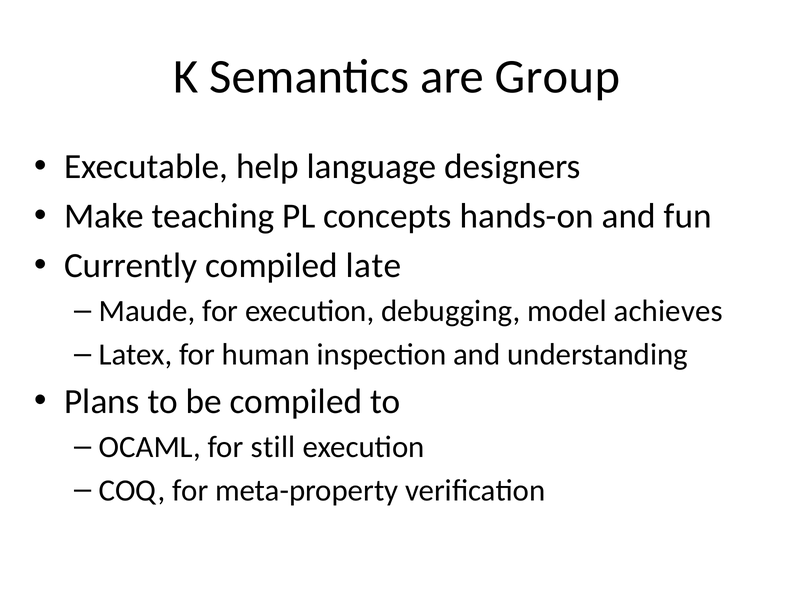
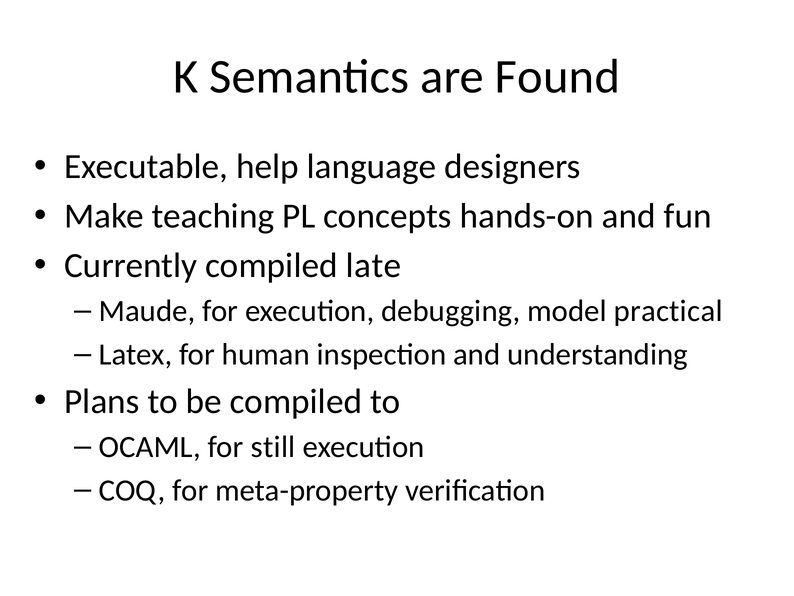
Group: Group -> Found (557, 77)
achieves: achieves -> practical (668, 311)
